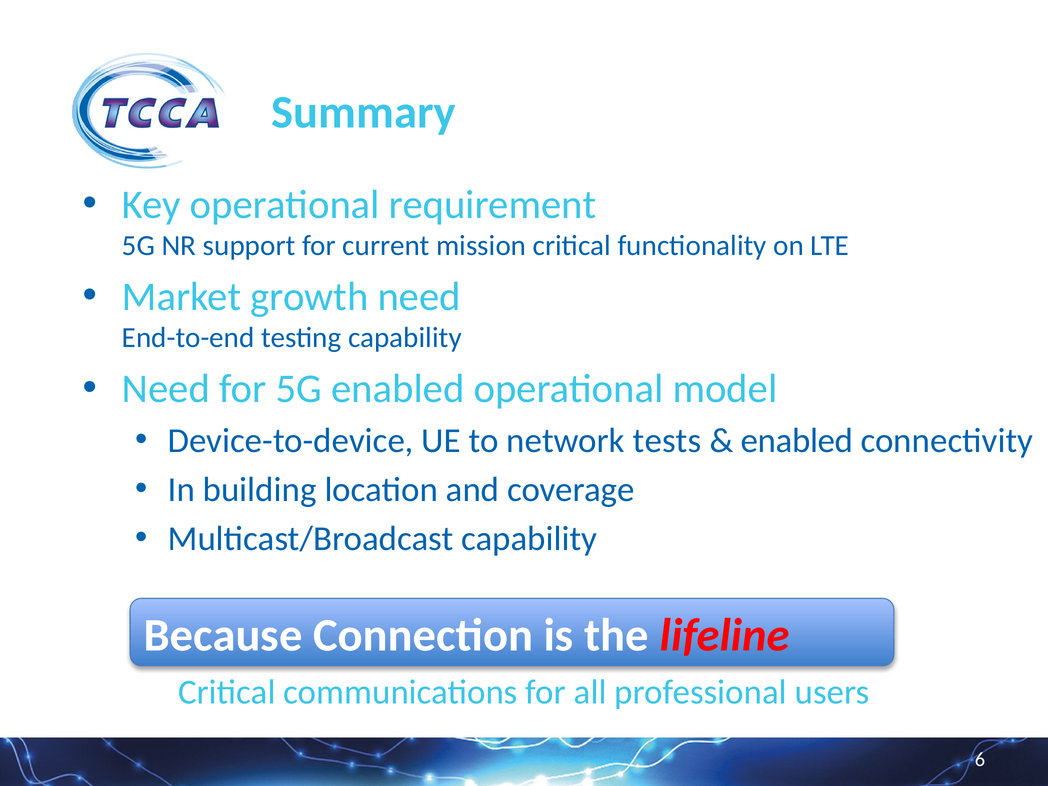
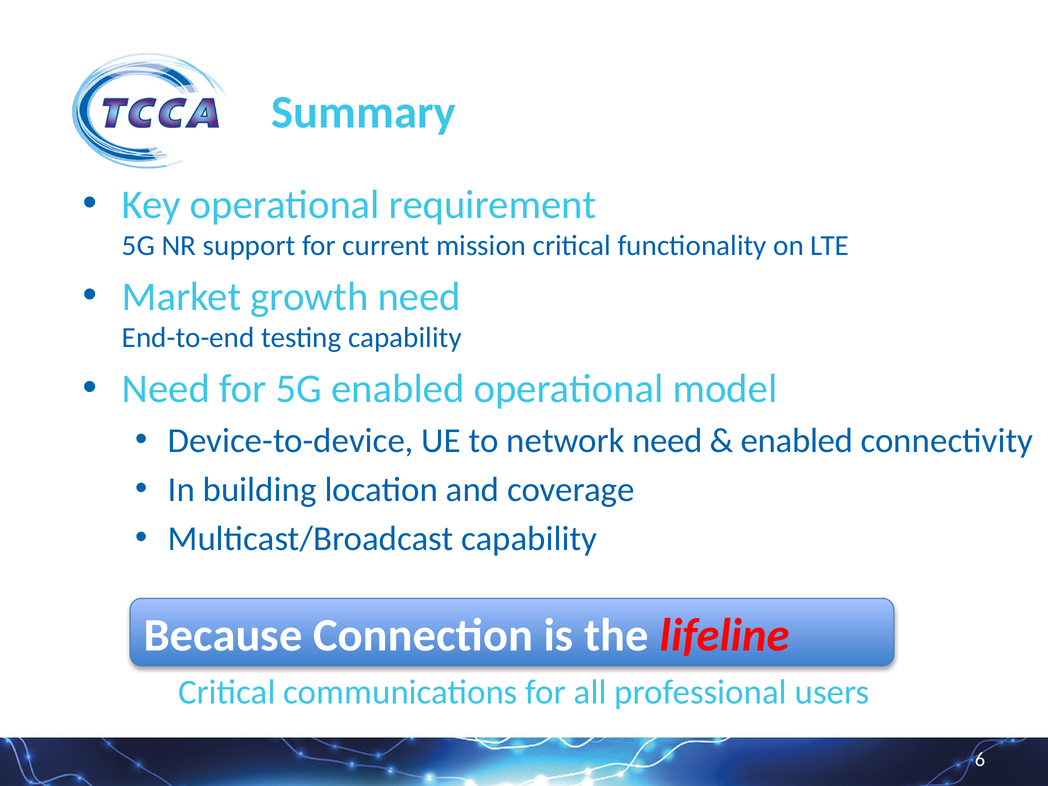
network tests: tests -> need (667, 441)
